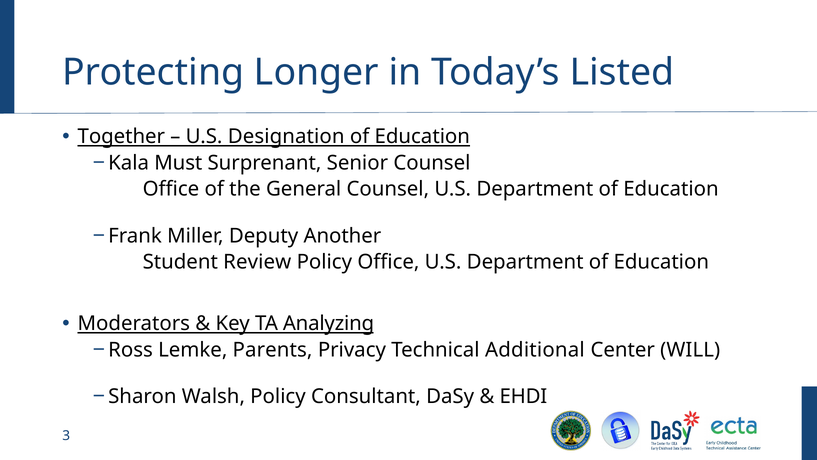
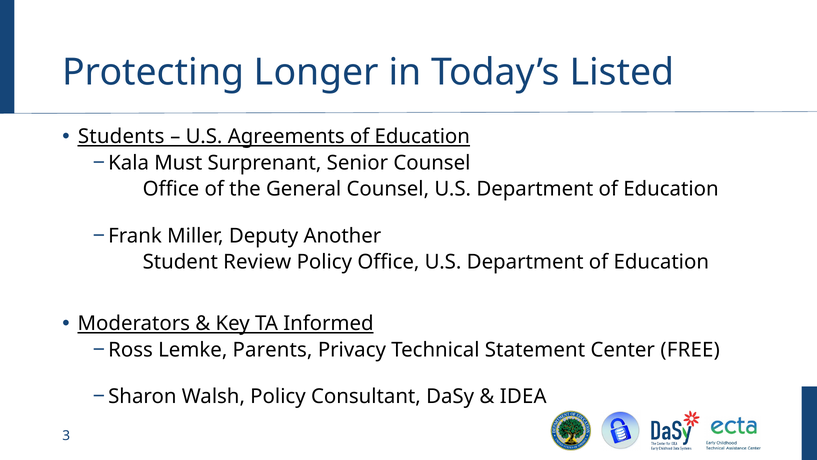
Together: Together -> Students (121, 136)
Designation: Designation -> Agreements (286, 136)
Analyzing: Analyzing -> Informed (328, 323)
Additional: Additional -> Statement (535, 349)
WILL: WILL -> FREE (690, 349)
EHDI: EHDI -> IDEA (523, 396)
